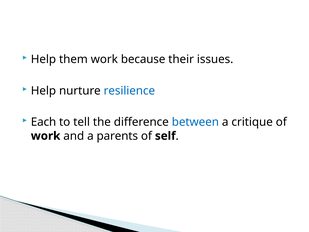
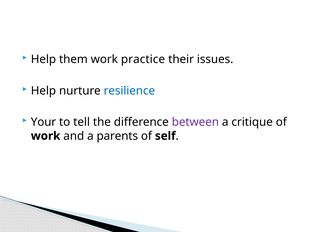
because: because -> practice (143, 59)
Each: Each -> Your (43, 122)
between colour: blue -> purple (195, 122)
